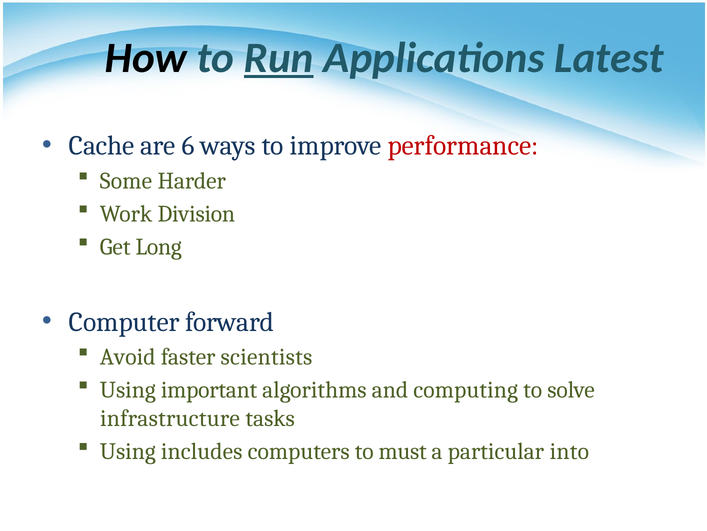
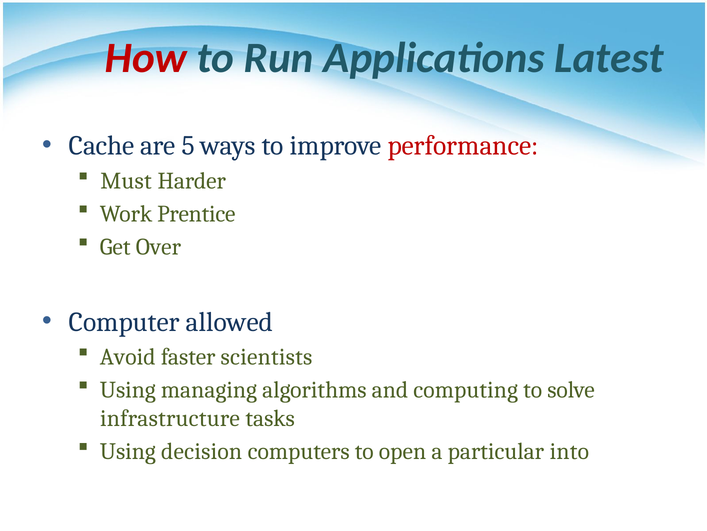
How colour: black -> red (146, 58)
Run underline: present -> none (279, 58)
6: 6 -> 5 (188, 146)
Some: Some -> Must (126, 181)
Division: Division -> Prentice (196, 214)
Long: Long -> Over (158, 247)
forward: forward -> allowed (229, 321)
important: important -> managing (209, 390)
includes: includes -> decision (202, 451)
must: must -> open (402, 451)
